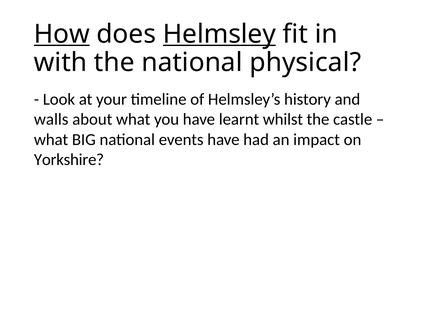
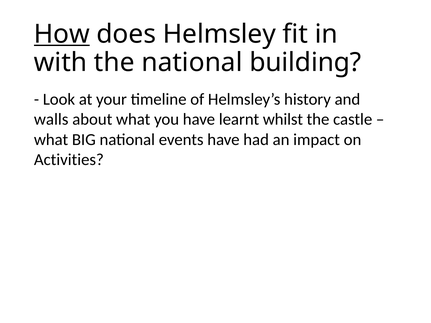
Helmsley underline: present -> none (219, 34)
physical: physical -> building (305, 62)
Yorkshire: Yorkshire -> Activities (69, 160)
